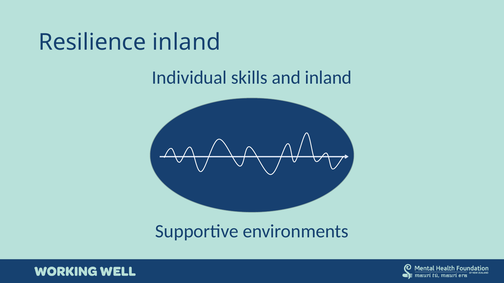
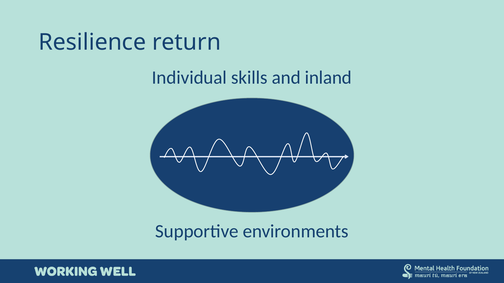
Resilience inland: inland -> return (187, 42)
